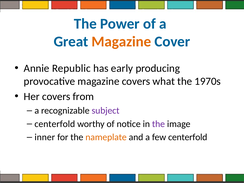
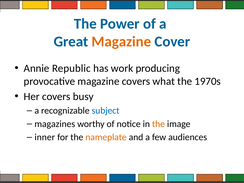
early: early -> work (122, 68)
from: from -> busy (83, 97)
subject colour: purple -> blue (106, 111)
centerfold: centerfold -> magazines (55, 124)
the colour: purple -> orange (158, 124)
few centerfold: centerfold -> audiences (188, 137)
